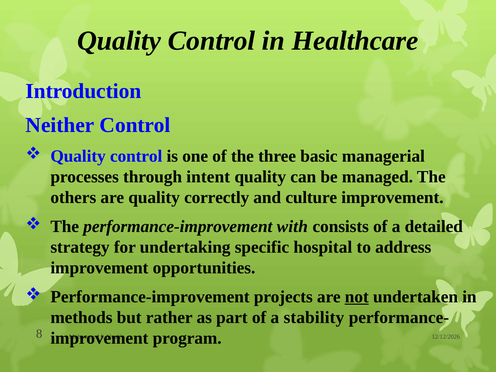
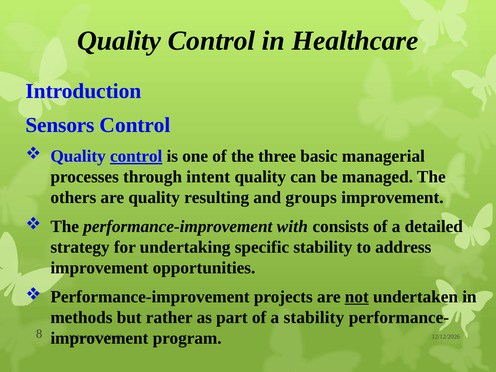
Neither: Neither -> Sensors (60, 125)
control underline: none -> present (136, 156)
correctly: correctly -> resulting (217, 198)
culture: culture -> groups (311, 198)
specific hospital: hospital -> stability (323, 247)
